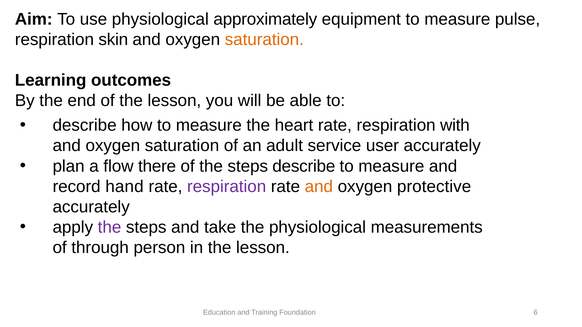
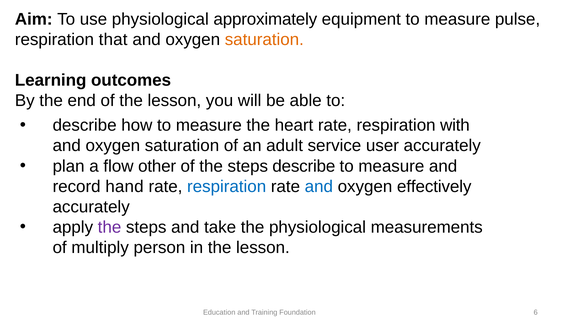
skin: skin -> that (113, 40)
there: there -> other (157, 166)
respiration colour: purple -> blue (227, 187)
and colour: orange -> blue (319, 187)
protective: protective -> effectively (434, 187)
through: through -> multiply (100, 248)
